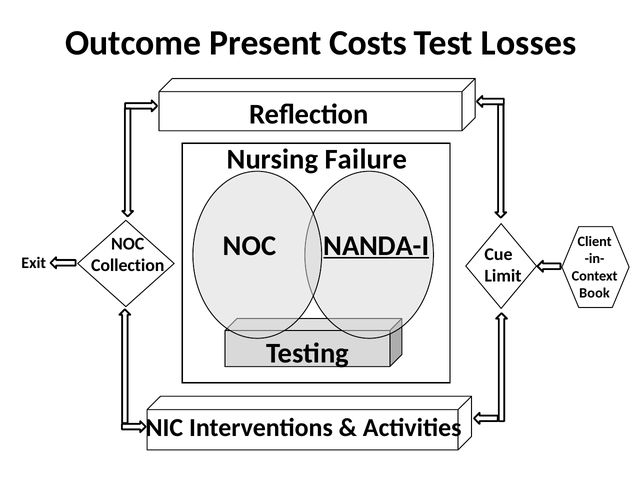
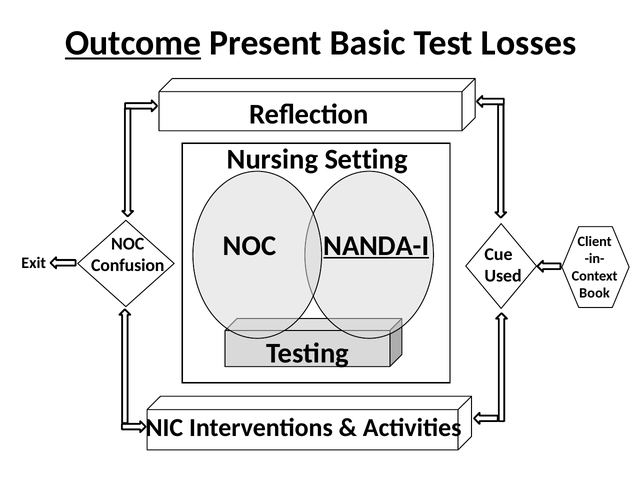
Outcome underline: none -> present (133, 43)
Costs: Costs -> Basic (368, 43)
Failure: Failure -> Setting (366, 159)
Collection: Collection -> Confusion (128, 266)
Limit: Limit -> Used (503, 276)
